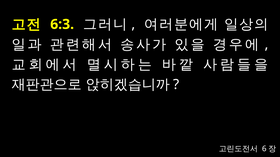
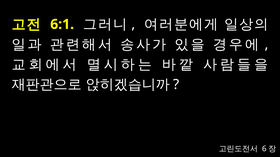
6:3: 6:3 -> 6:1 (62, 24)
